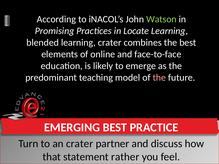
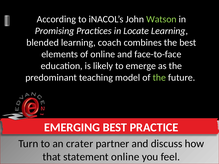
learning crater: crater -> coach (110, 43)
the colour: pink -> light green (159, 78)
statement rather: rather -> online (125, 157)
